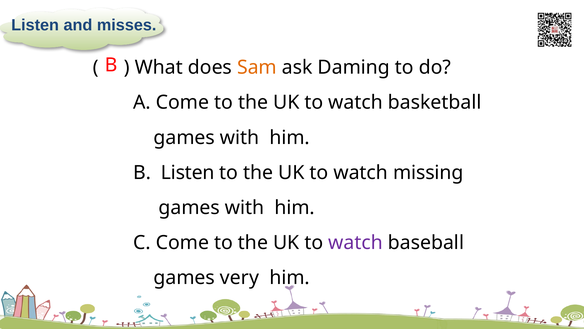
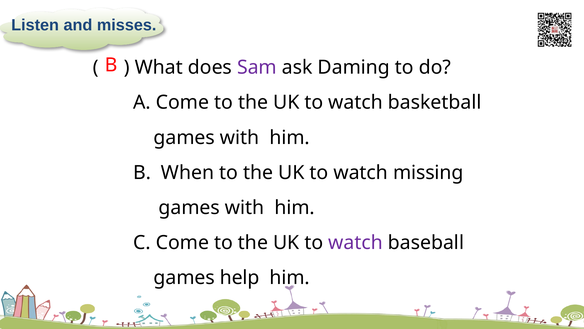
Sam colour: orange -> purple (257, 67)
B Listen: Listen -> When (188, 173)
very: very -> help (240, 278)
